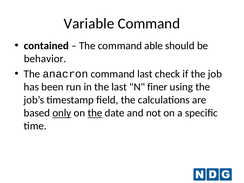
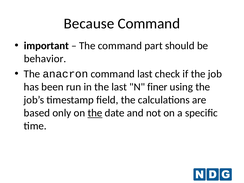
Variable: Variable -> Because (89, 24)
contained: contained -> important (46, 46)
able: able -> part (154, 46)
only underline: present -> none (62, 113)
